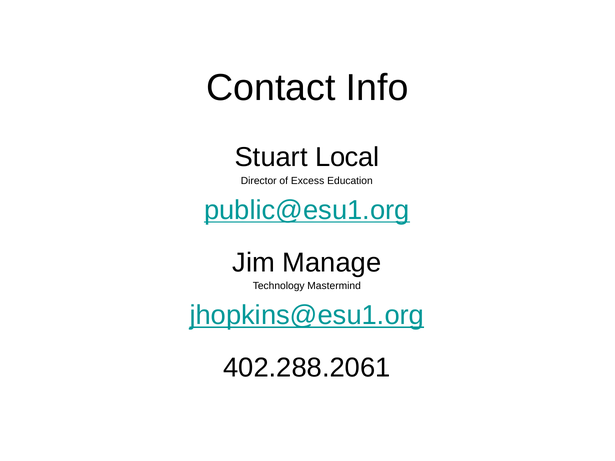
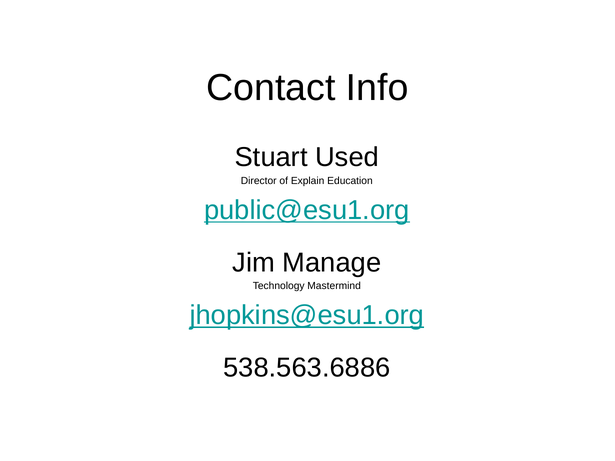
Local: Local -> Used (347, 157)
Excess: Excess -> Explain (308, 181)
402.288.2061: 402.288.2061 -> 538.563.6886 (307, 368)
